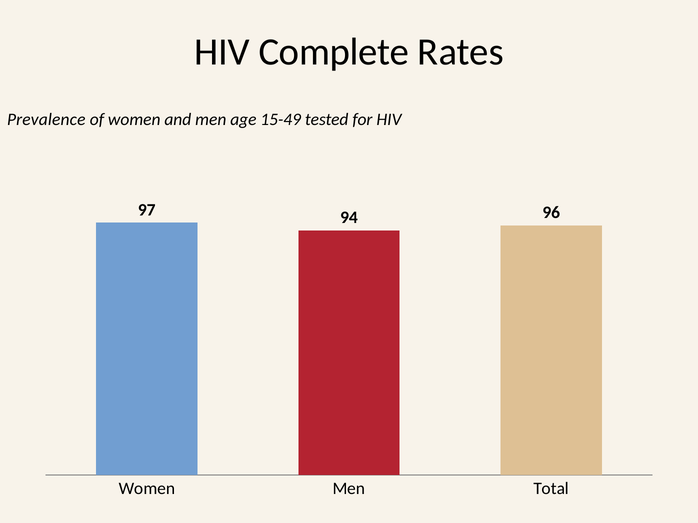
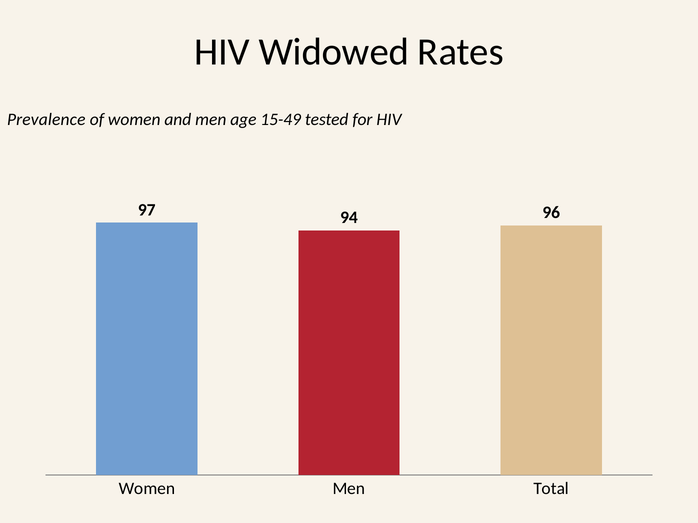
Complete: Complete -> Widowed (334, 52)
